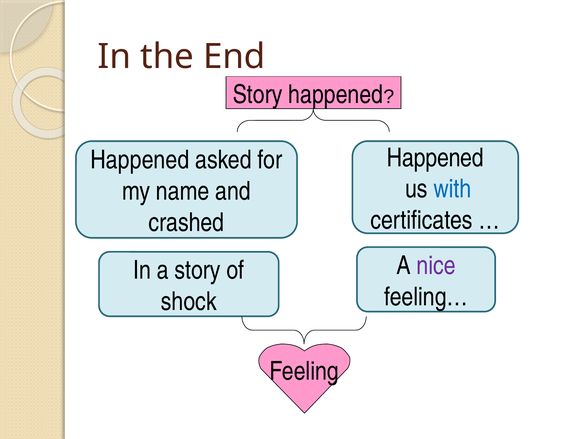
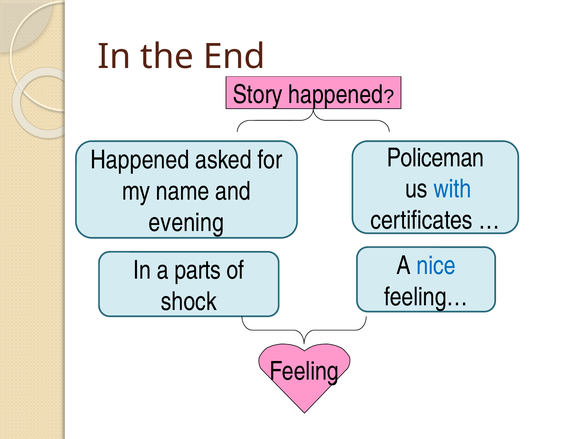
Happened: Happened -> Policeman (435, 158)
crashed: crashed -> evening (186, 222)
nice colour: purple -> blue (436, 265)
a story: story -> parts (198, 270)
